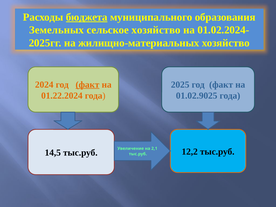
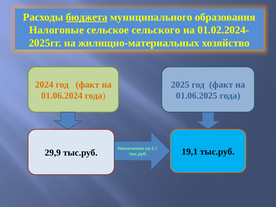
Земельных: Земельных -> Налоговые (57, 30)
сельское хозяйство: хозяйство -> сельского (156, 30)
факт underline: present -> none (87, 85)
01.22.2024: 01.22.2024 -> 01.06.2024 (62, 96)
01.02.9025: 01.02.9025 -> 01.06.2025 (197, 96)
14,5: 14,5 -> 29,9 (53, 153)
12,2: 12,2 -> 19,1 (190, 152)
